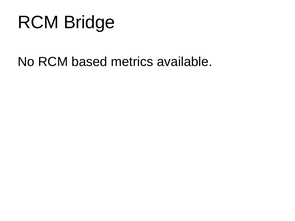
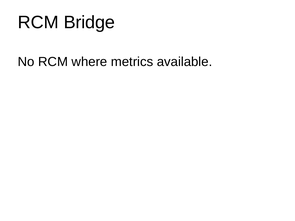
based: based -> where (89, 62)
